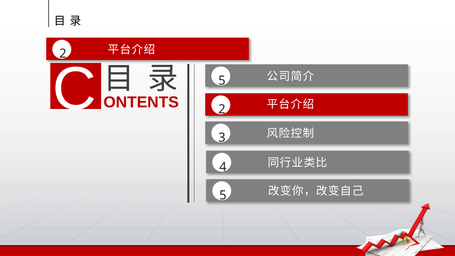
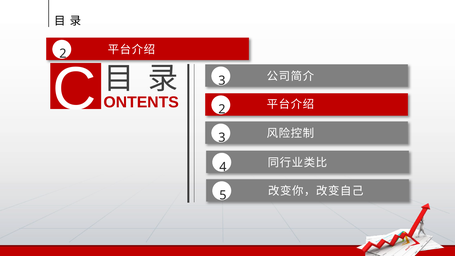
C 5: 5 -> 3 (222, 81)
